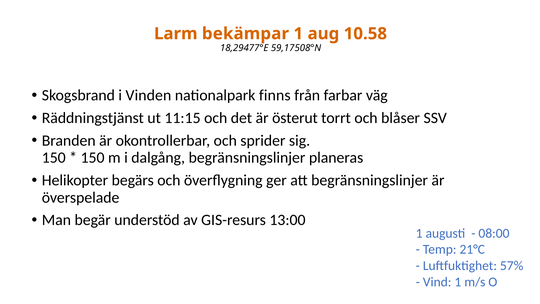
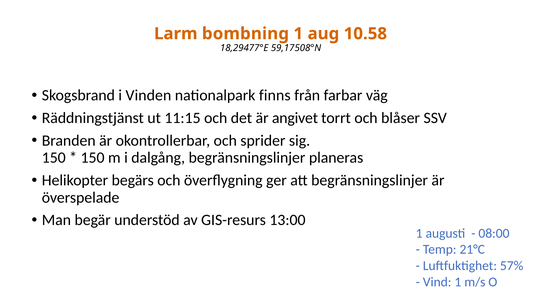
bekämpar: bekämpar -> bombning (245, 34)
österut: österut -> angivet (295, 118)
